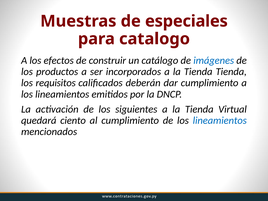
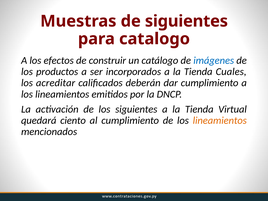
de especiales: especiales -> siguientes (186, 21)
Tienda Tienda: Tienda -> Cuales (231, 72)
requisitos: requisitos -> acreditar (56, 83)
lineamientos colour: blue -> orange (220, 120)
